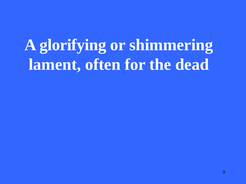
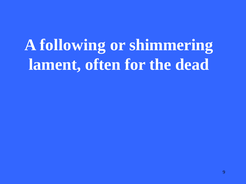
glorifying: glorifying -> following (73, 45)
